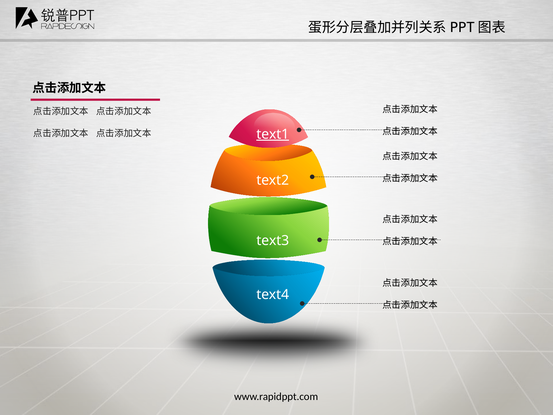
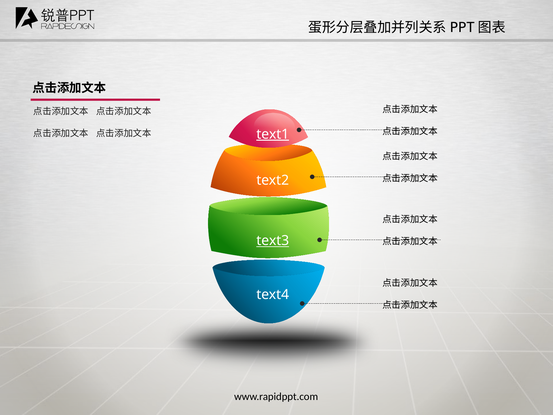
text3 underline: none -> present (273, 241)
